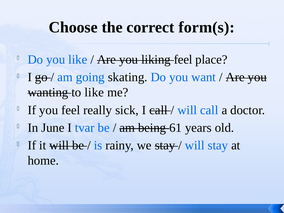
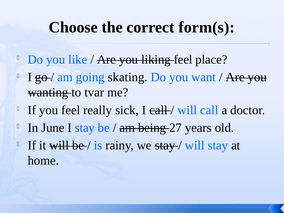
to like: like -> tvar (94, 92)
I tvar: tvar -> stay (85, 128)
61: 61 -> 27 (176, 128)
